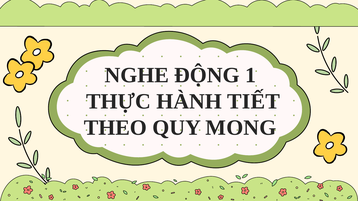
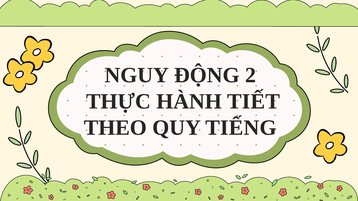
NGHE: NGHE -> NGUY (137, 75)
1: 1 -> 2 (251, 75)
MONG: MONG -> TIẾNG (241, 128)
